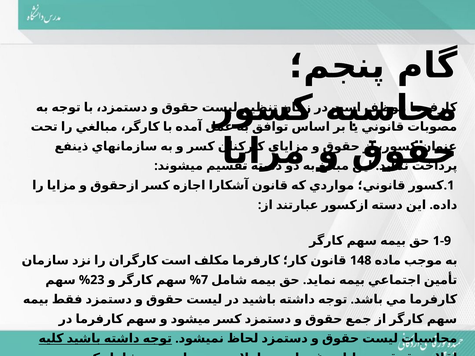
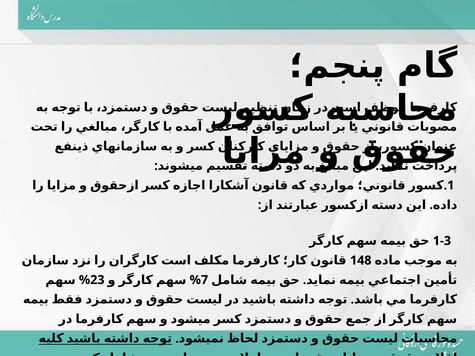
1-9: 1-9 -> 1-3 (442, 241)
